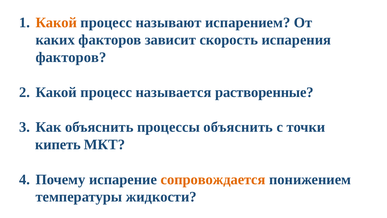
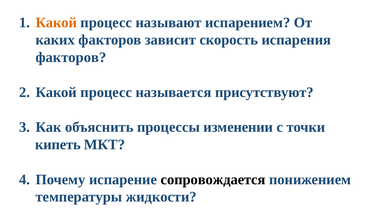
растворенные: растворенные -> присутствуют (264, 92)
процессы объяснить: объяснить -> изменении (238, 127)
сопровождается colour: orange -> black (213, 179)
